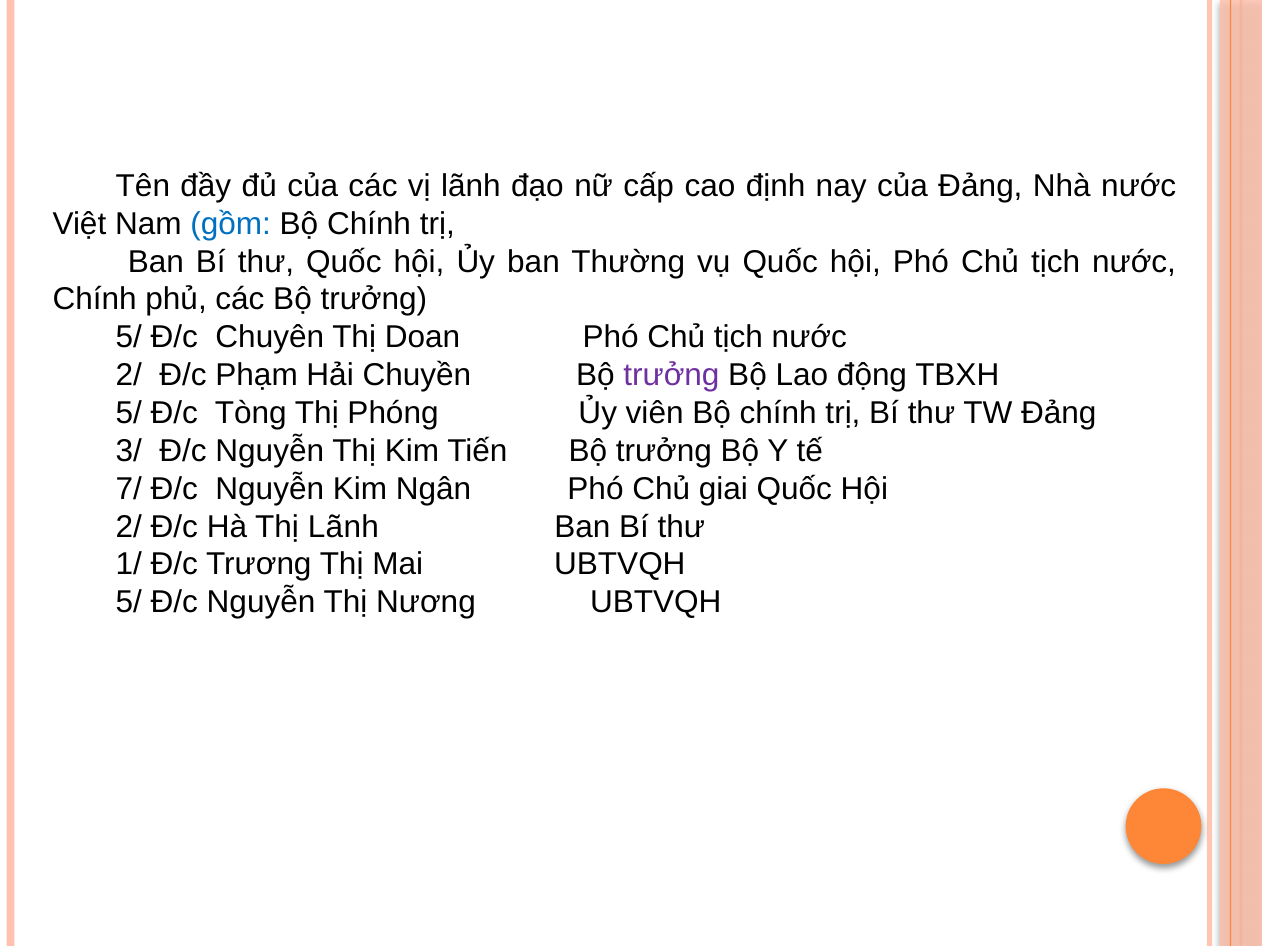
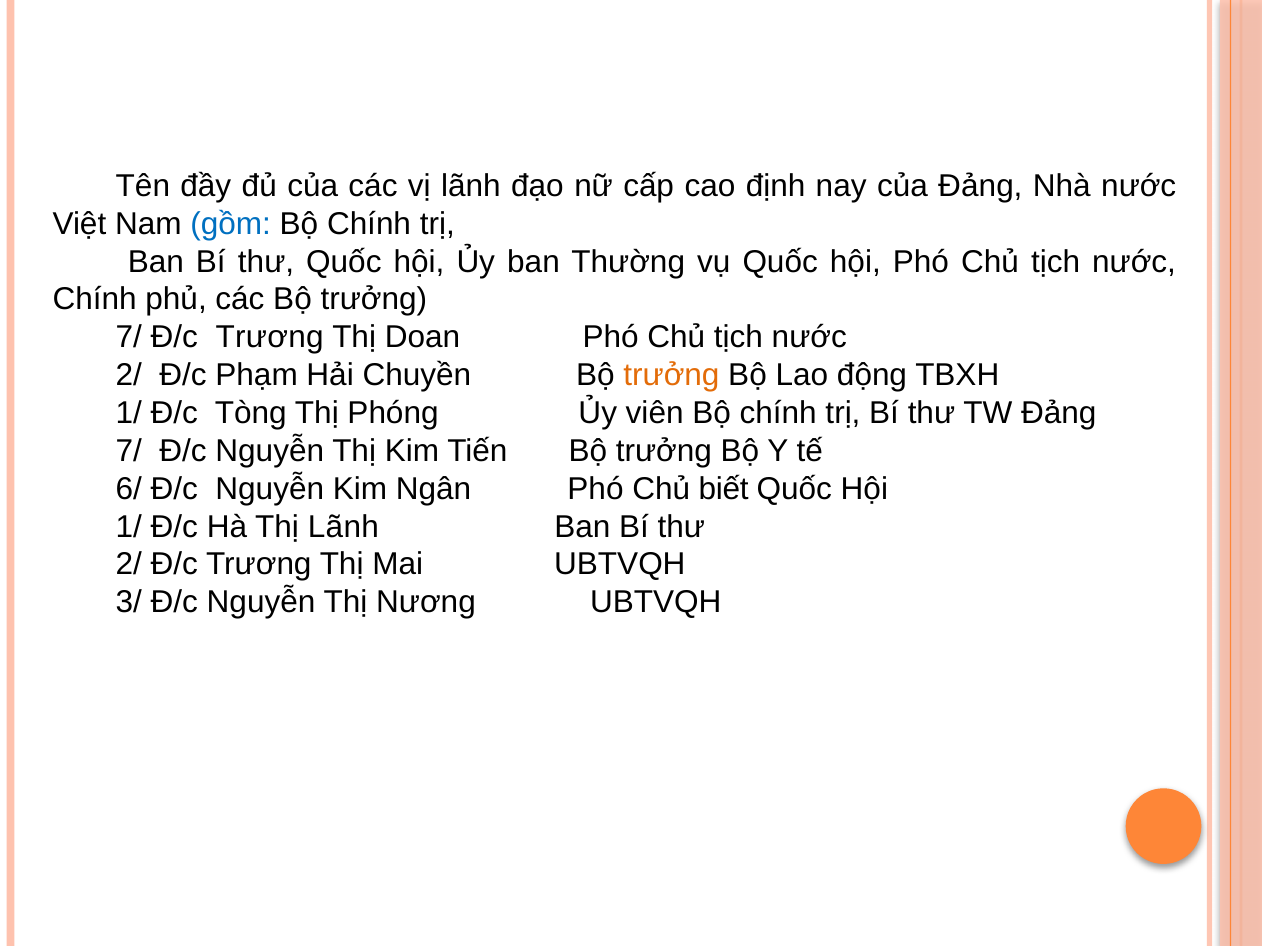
5/: 5/ -> 7/ (129, 338)
Chuyên: Chuyên -> Trương (270, 338)
trưởng colour: purple -> orange (671, 375)
5/: 5/ -> 1/ (129, 413)
3/: 3/ -> 7/ (129, 451)
7/: 7/ -> 6/ (129, 489)
giai: giai -> biết (724, 489)
2/: 2/ -> 1/ (129, 527)
1/: 1/ -> 2/ (129, 565)
5/: 5/ -> 3/ (129, 603)
